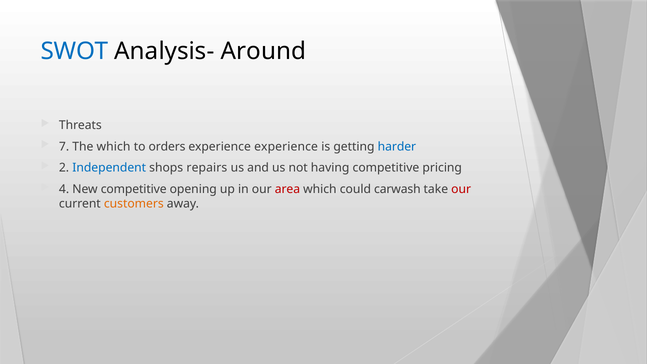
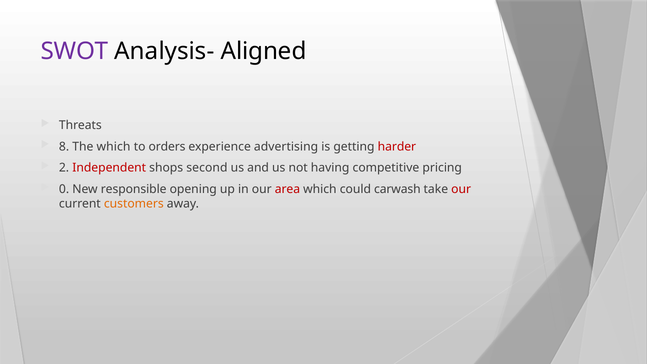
SWOT colour: blue -> purple (75, 51)
Around: Around -> Aligned (264, 51)
7: 7 -> 8 (64, 147)
experience experience: experience -> advertising (286, 147)
harder colour: blue -> red (397, 147)
Independent colour: blue -> red (109, 168)
repairs: repairs -> second (207, 168)
4: 4 -> 0 (64, 189)
New competitive: competitive -> responsible (134, 189)
